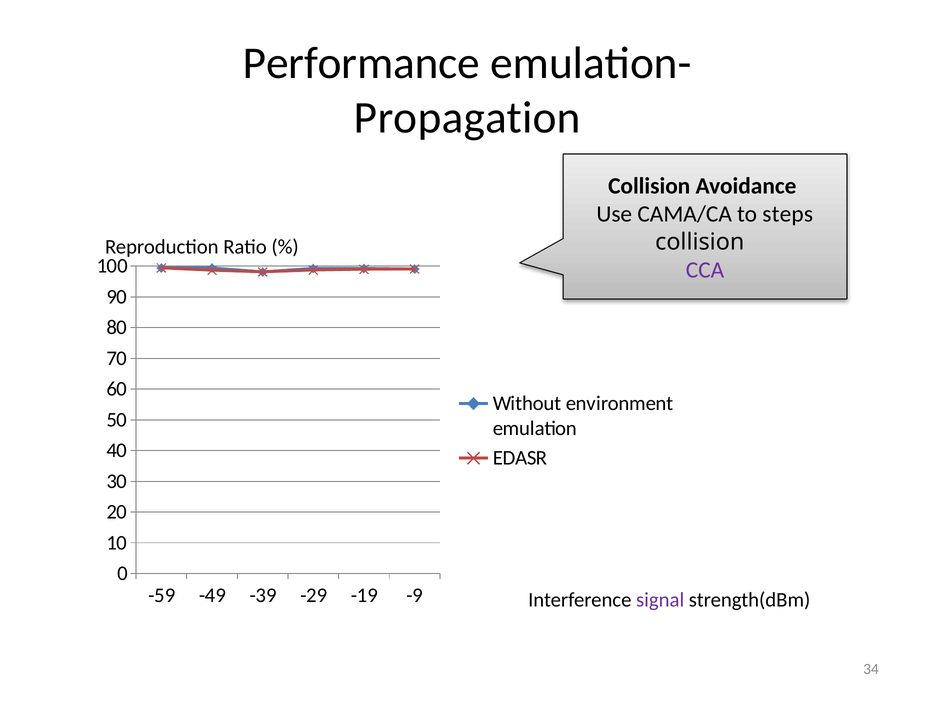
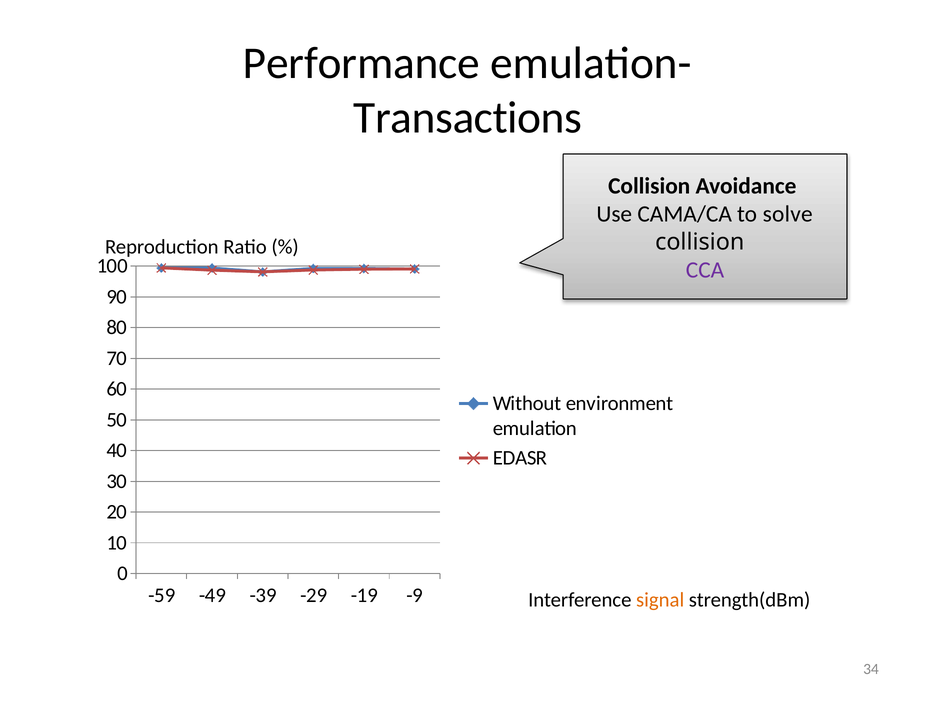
Propagation: Propagation -> Transactions (468, 118)
steps: steps -> solve (788, 214)
signal colour: purple -> orange (660, 600)
